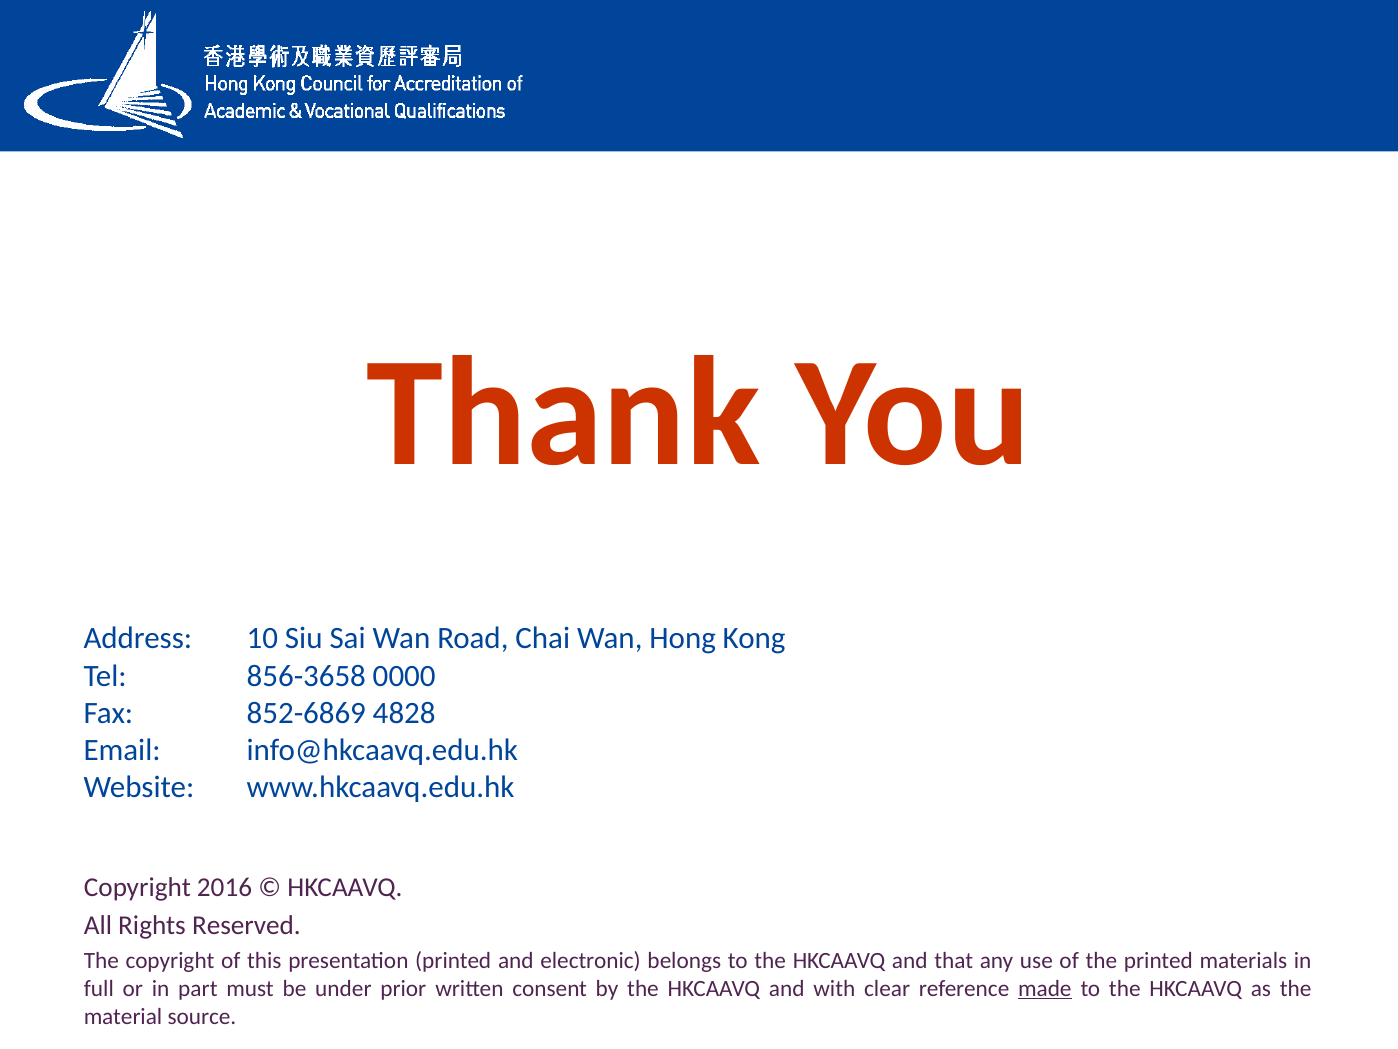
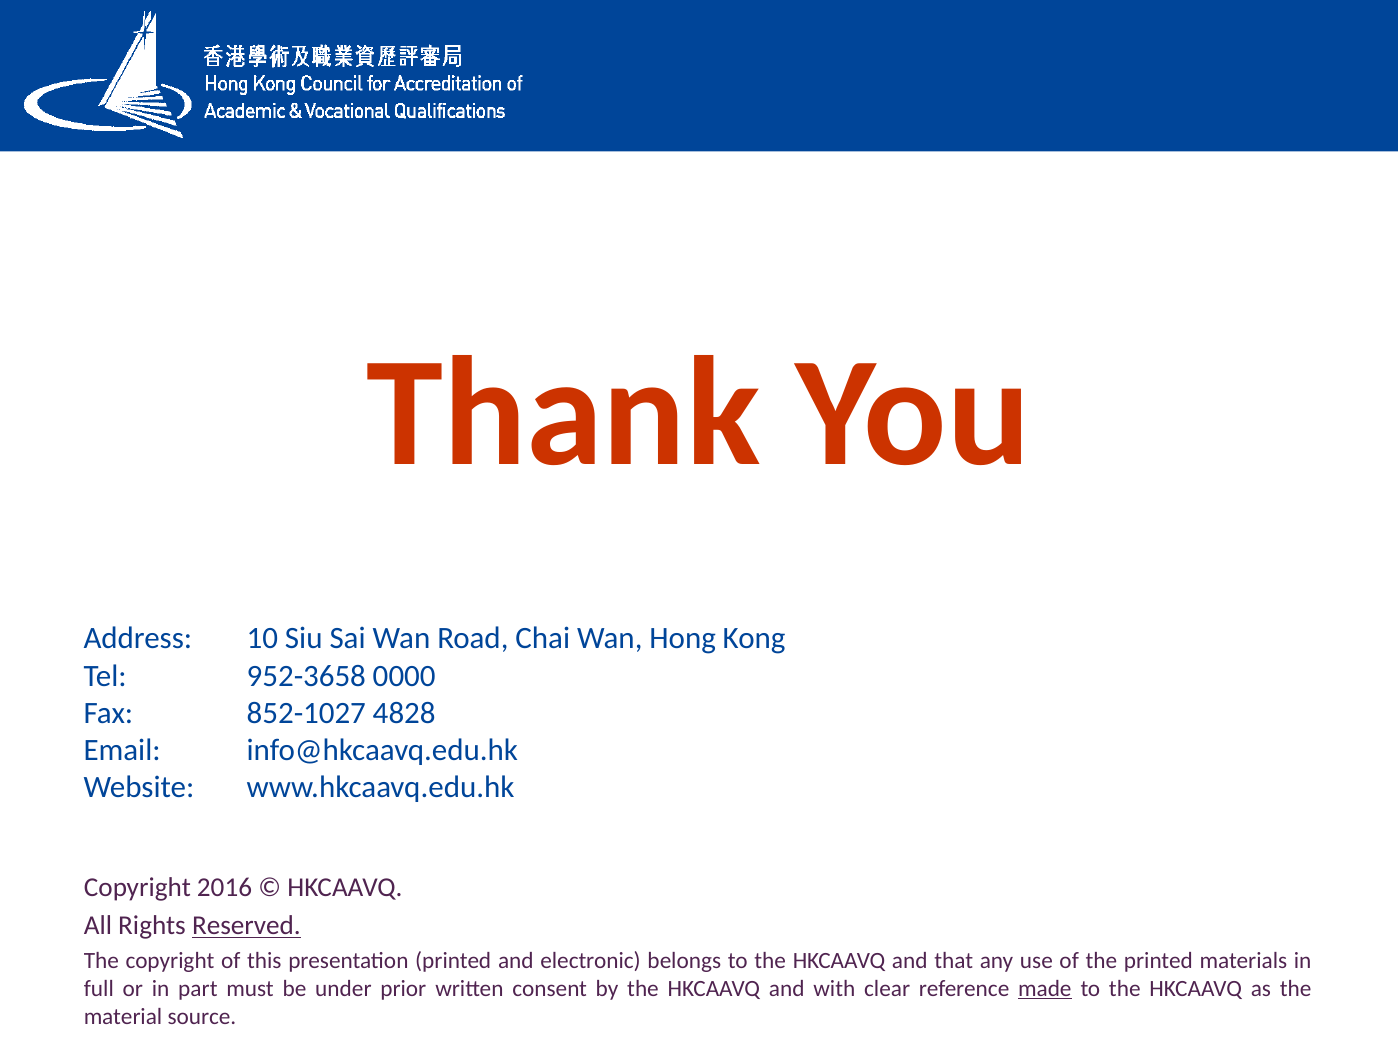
856-3658: 856-3658 -> 952-3658 (306, 676)
852-6869: 852-6869 -> 852-1027 (306, 713)
Reserved underline: none -> present (246, 925)
